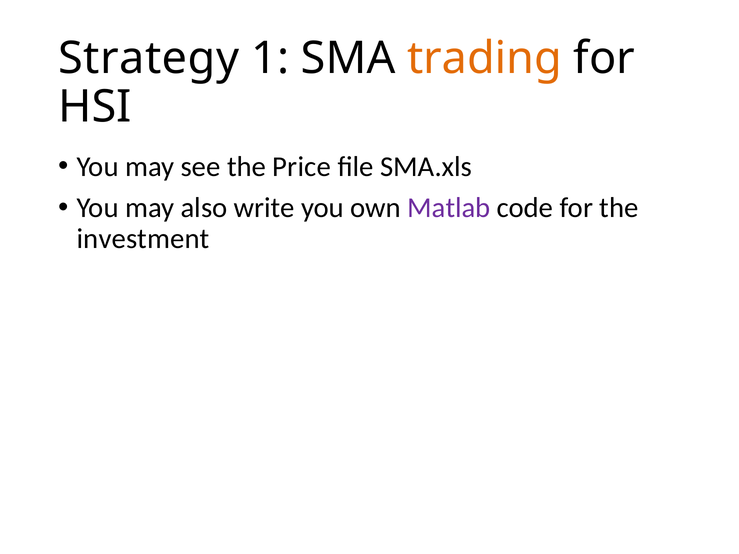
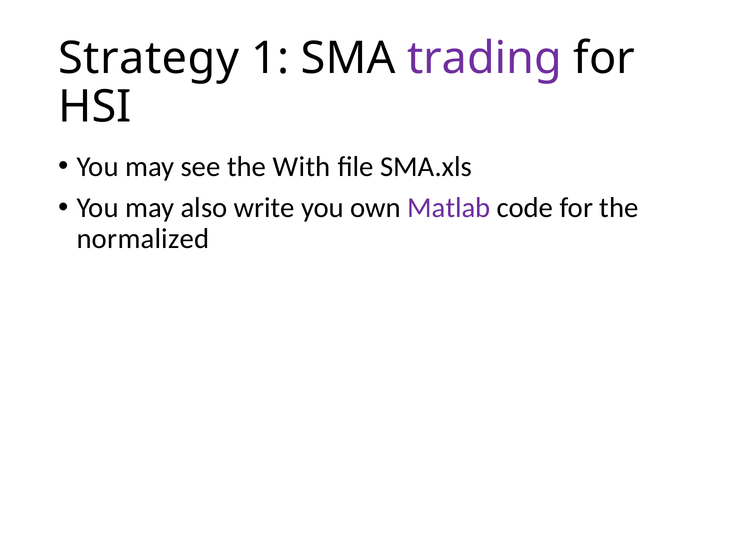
trading colour: orange -> purple (485, 58)
Price: Price -> With (302, 167)
investment: investment -> normalized (143, 239)
